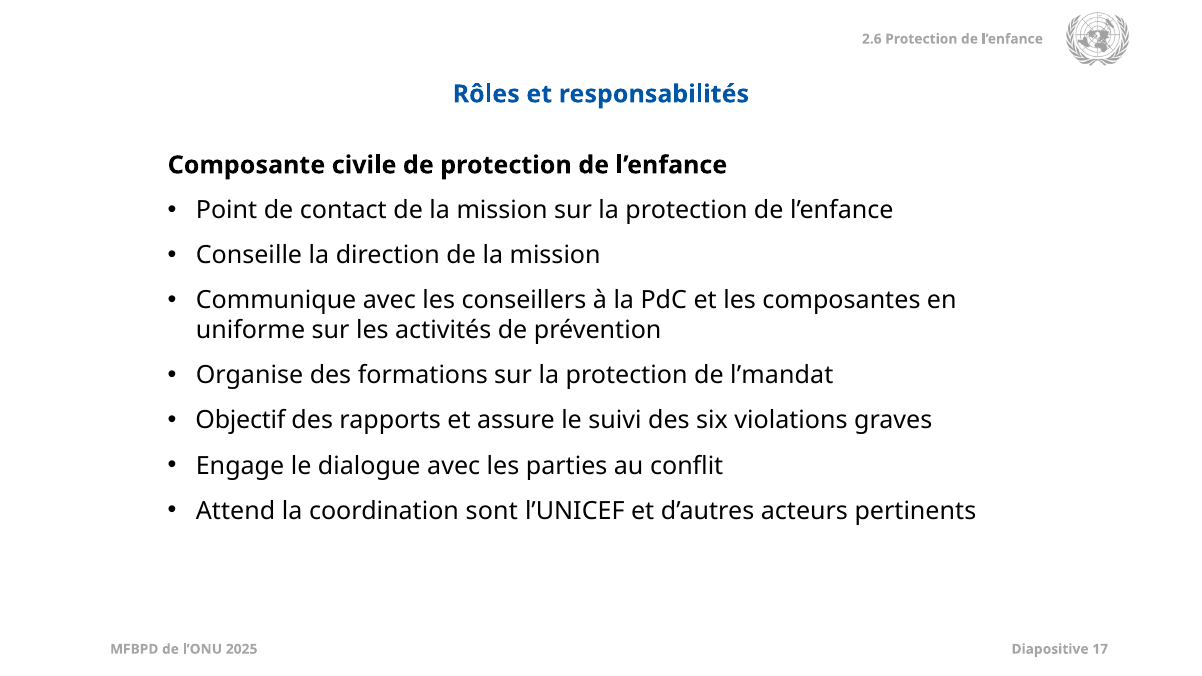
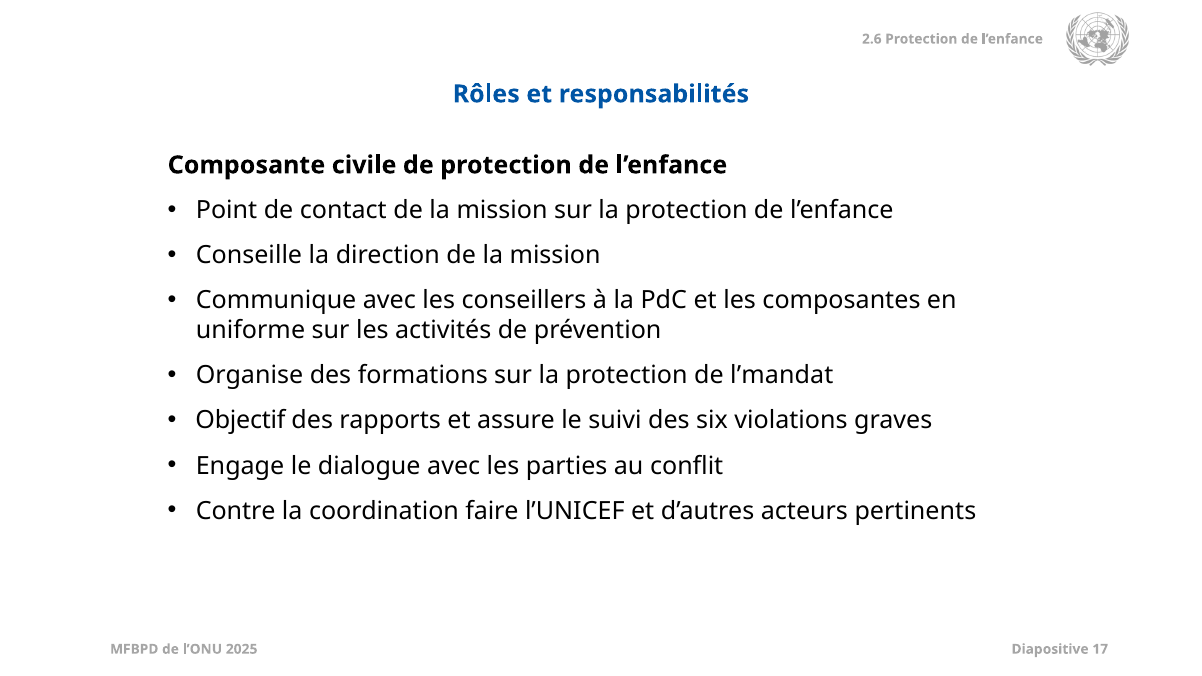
Attend: Attend -> Contre (236, 511)
sont: sont -> faire (492, 511)
